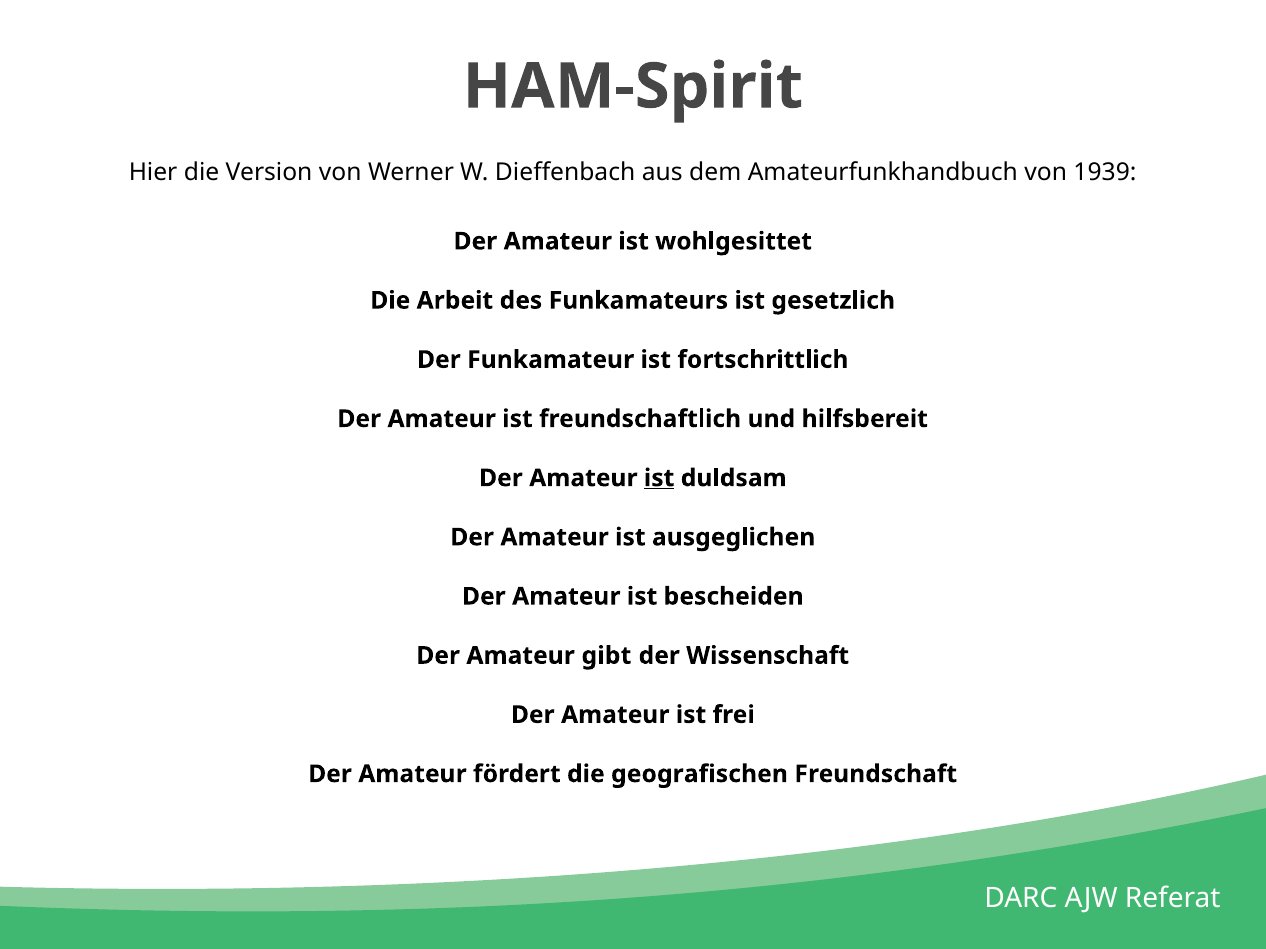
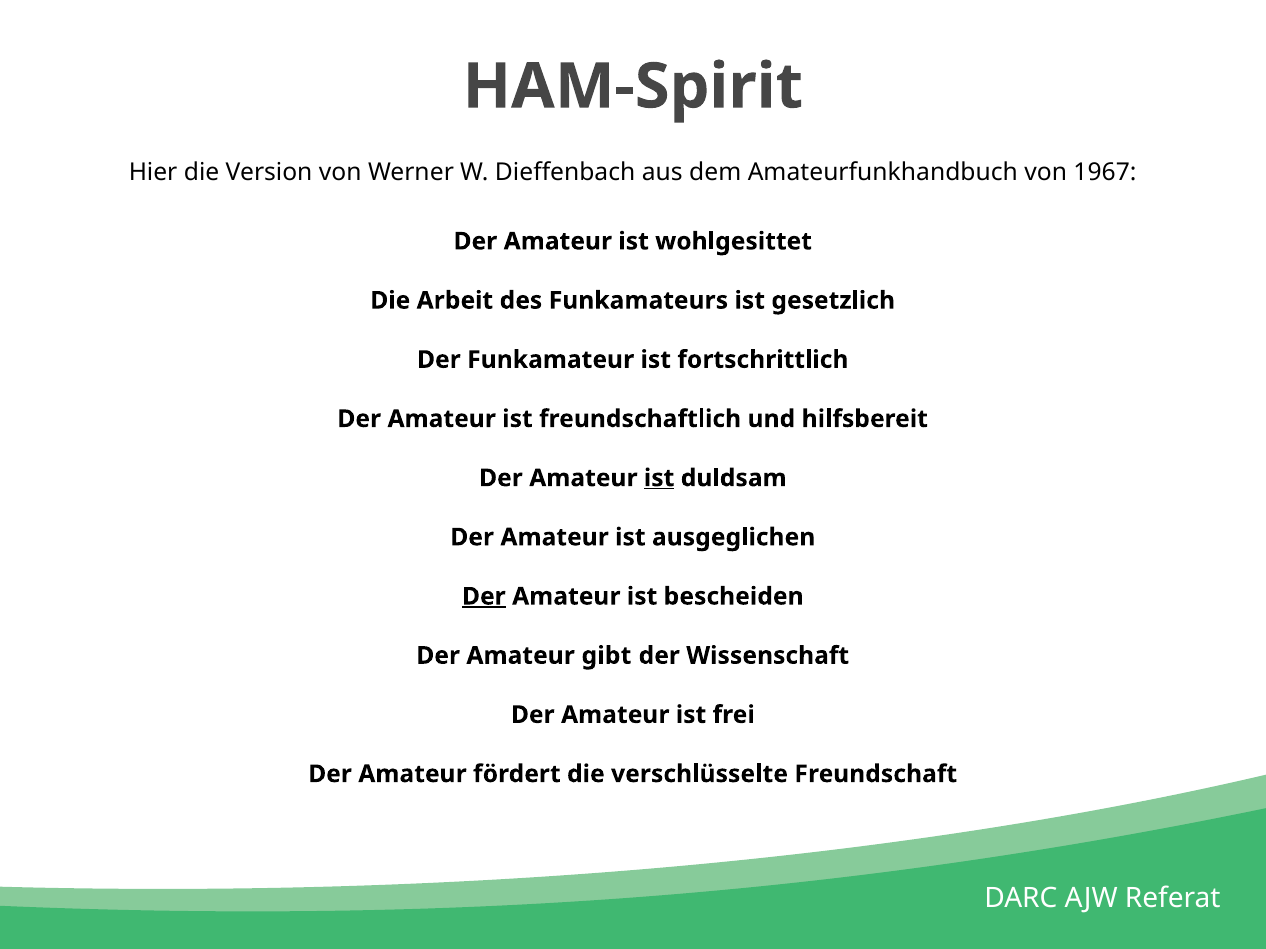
1939: 1939 -> 1967 (1105, 172)
Der underline: none -> present (484, 597)
geografischen: geografischen -> verschlüsselte (700, 774)
